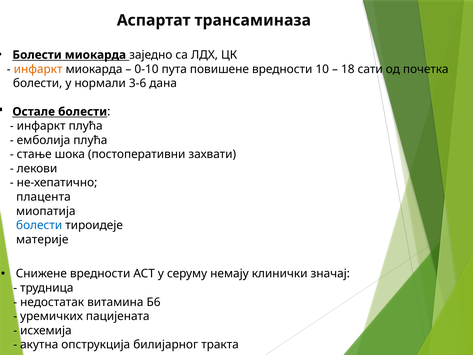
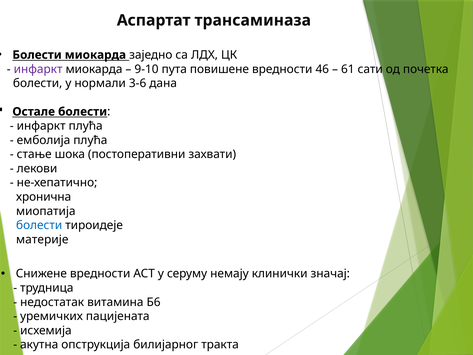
инфаркт colour: orange -> purple (38, 69)
0-10: 0-10 -> 9-10 (147, 69)
10: 10 -> 46 (322, 69)
18: 18 -> 61 (348, 69)
плацента: плацента -> хронична (44, 197)
